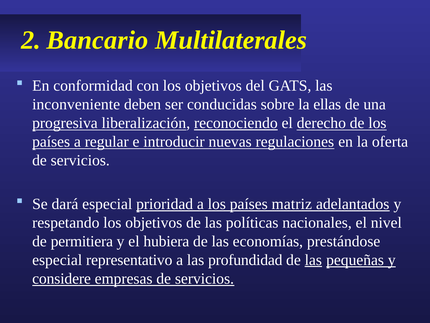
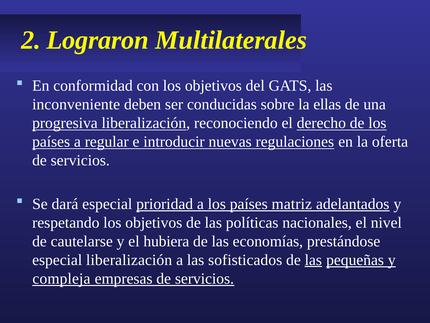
Bancario: Bancario -> Lograron (98, 40)
reconociendo underline: present -> none (236, 123)
permitiera: permitiera -> cautelarse (82, 241)
especial representativo: representativo -> liberalización (129, 260)
profundidad: profundidad -> sofisticados (245, 260)
considere: considere -> compleja (61, 278)
